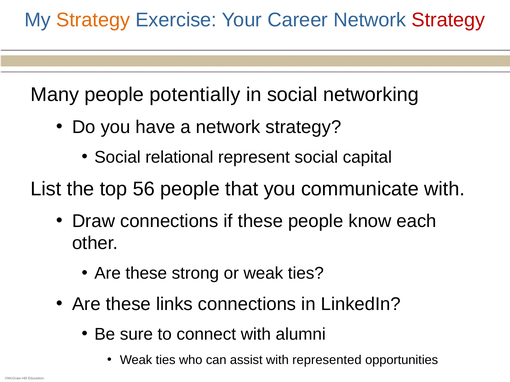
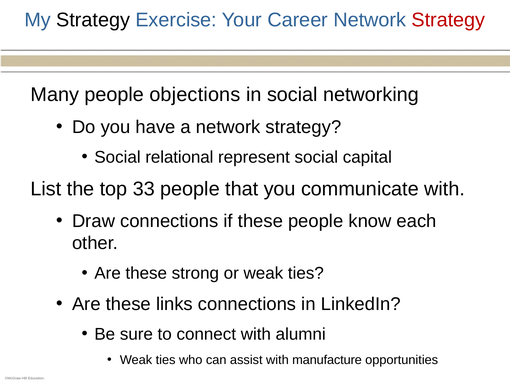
Strategy colour: orange -> black (93, 20)
potentially: potentially -> objections (195, 95)
56: 56 -> 33 (144, 189)
represented: represented -> manufacture (327, 360)
